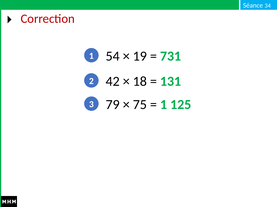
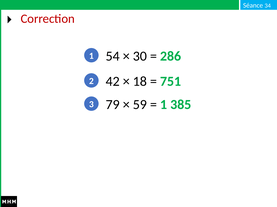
19: 19 -> 30 (140, 56)
731: 731 -> 286 (171, 56)
131: 131 -> 751 (171, 82)
75: 75 -> 59 (140, 105)
125: 125 -> 385 (181, 105)
